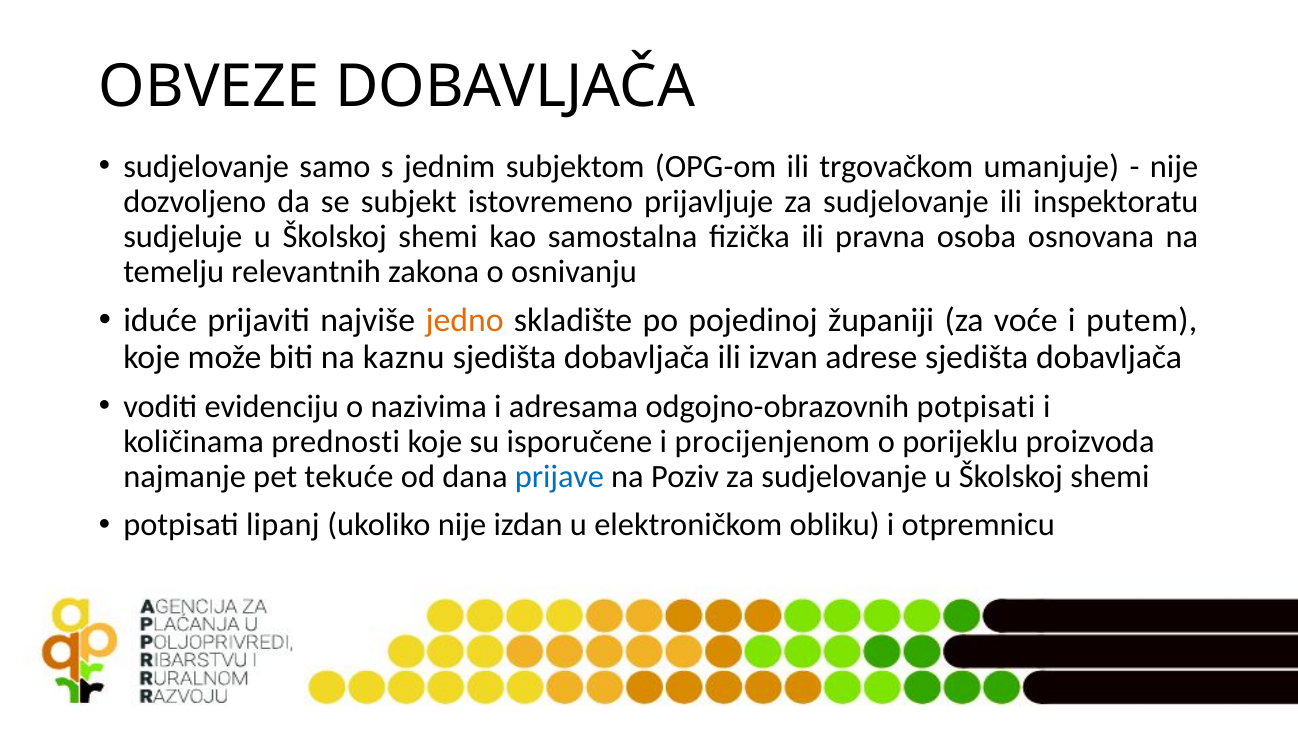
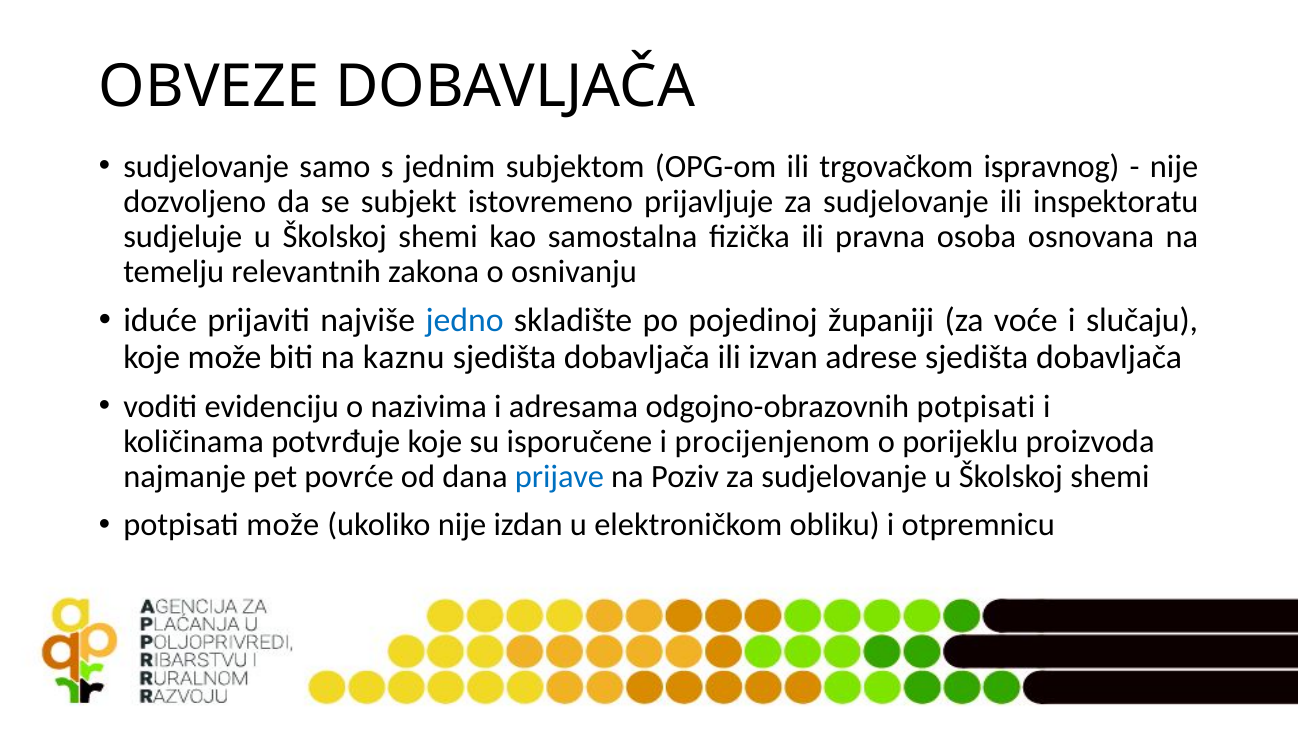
umanjuje: umanjuje -> ispravnog (1052, 166)
jedno colour: orange -> blue (465, 321)
putem: putem -> slučaju (1142, 321)
prednosti: prednosti -> potvrđuje (336, 442)
tekuće: tekuće -> povrće (349, 477)
potpisati lipanj: lipanj -> može (283, 525)
